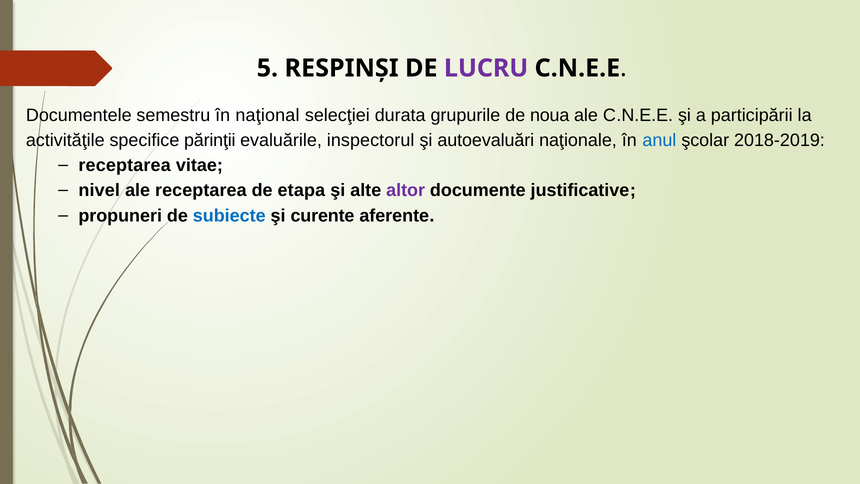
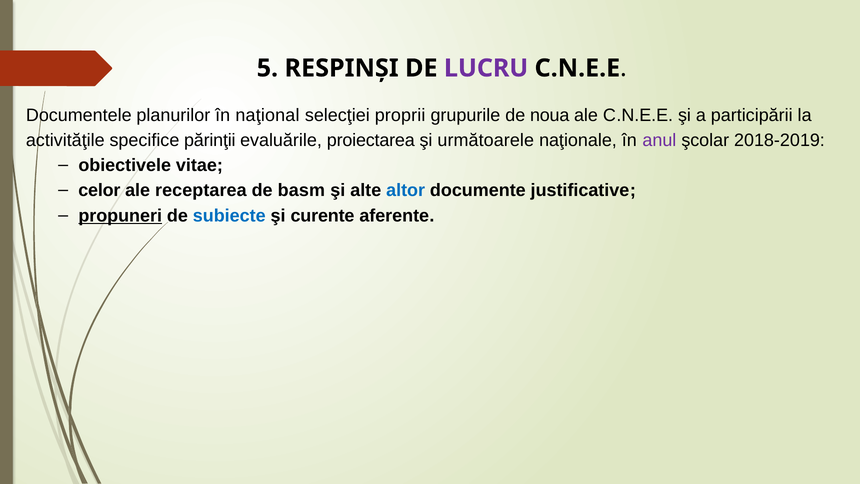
semestru: semestru -> planurilor (173, 115)
durata: durata -> proprii (400, 115)
inspectorul: inspectorul -> proiectarea (371, 140)
autoevaluări: autoevaluări -> următoarele (486, 140)
anul colour: blue -> purple (659, 140)
receptarea: receptarea -> obiectivele (125, 165)
nivel: nivel -> celor (99, 190)
etapa: etapa -> basm (301, 190)
altor colour: purple -> blue (406, 190)
propuneri underline: none -> present (120, 216)
